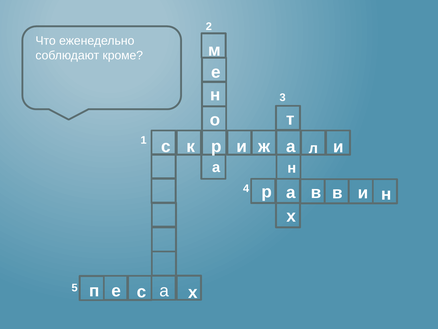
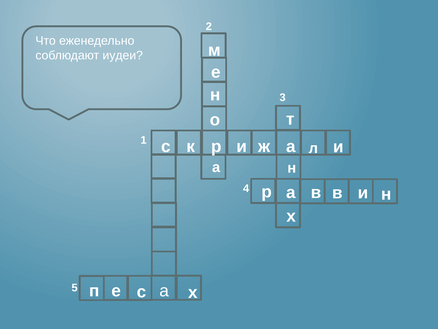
кроме: кроме -> иудеи (123, 55)
